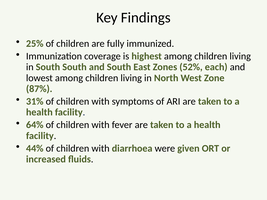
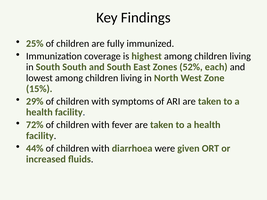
87%: 87% -> 15% (39, 89)
31%: 31% -> 29% (35, 102)
64%: 64% -> 72% (35, 125)
